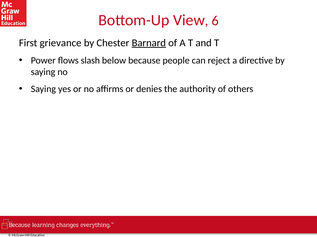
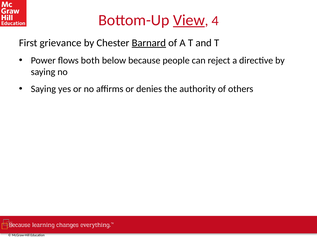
View underline: none -> present (189, 20)
6: 6 -> 4 (215, 21)
slash: slash -> both (90, 61)
